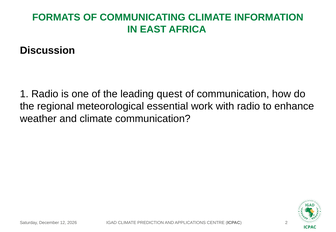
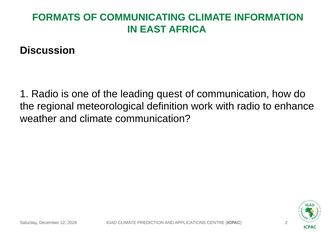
essential: essential -> definition (168, 107)
